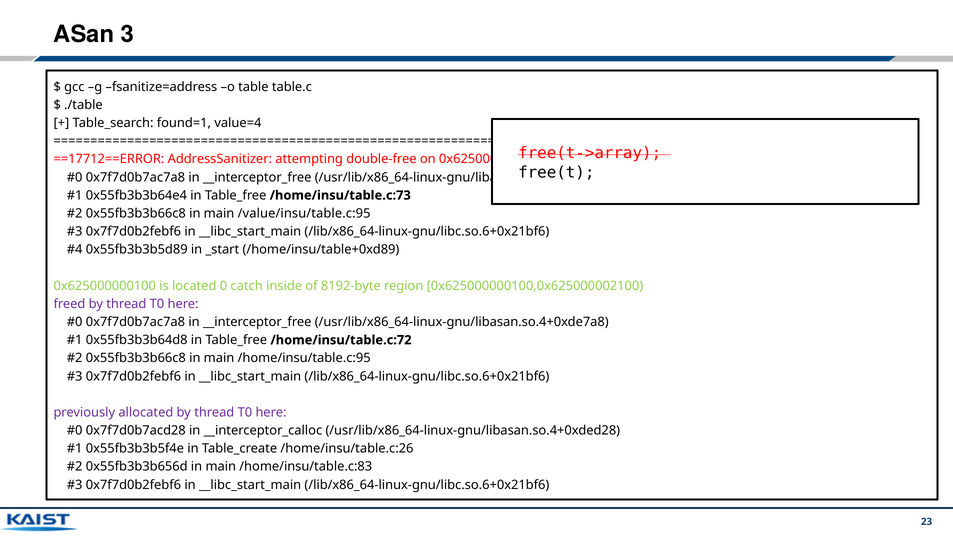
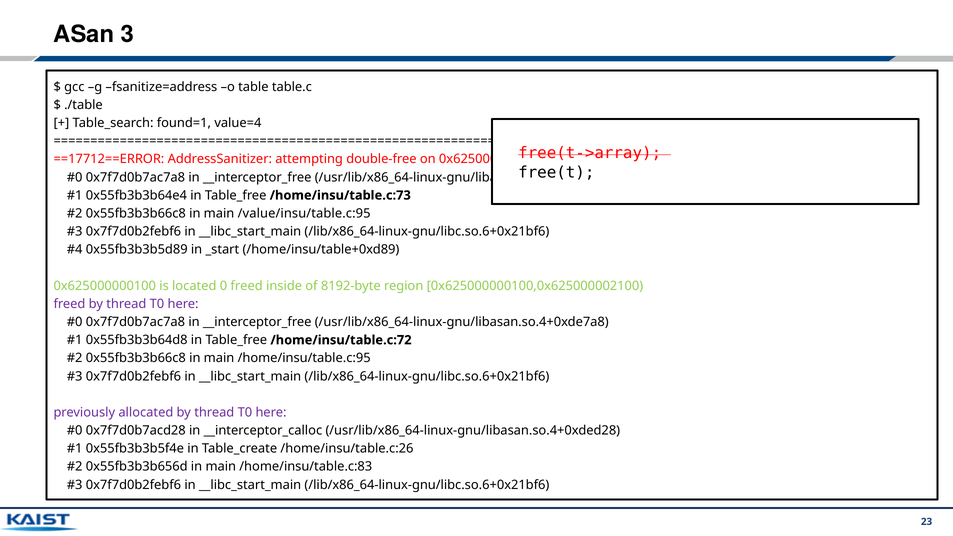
0 catch: catch -> freed (247, 286)
